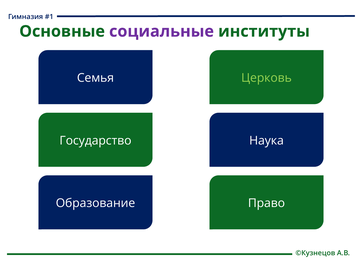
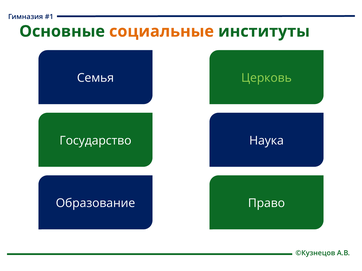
социальные colour: purple -> orange (162, 31)
